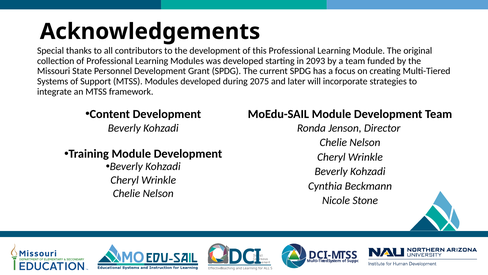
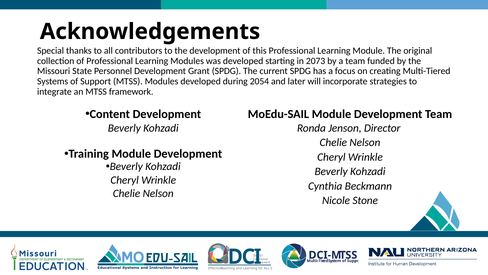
2093: 2093 -> 2073 (316, 61)
2075: 2075 -> 2054 (259, 81)
